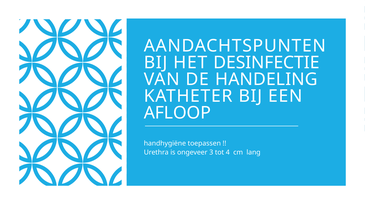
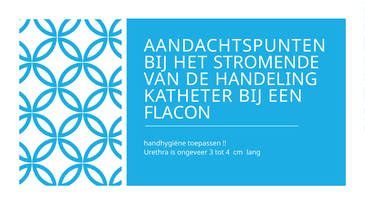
DESINFECTIE: DESINFECTIE -> STROMENDE (266, 63)
AFLOOP: AFLOOP -> FLACON (177, 113)
